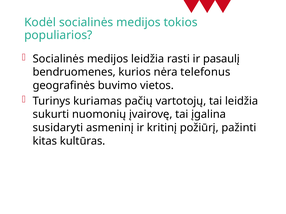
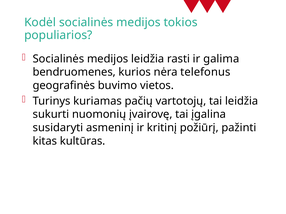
pasaulį: pasaulį -> galima (221, 59)
